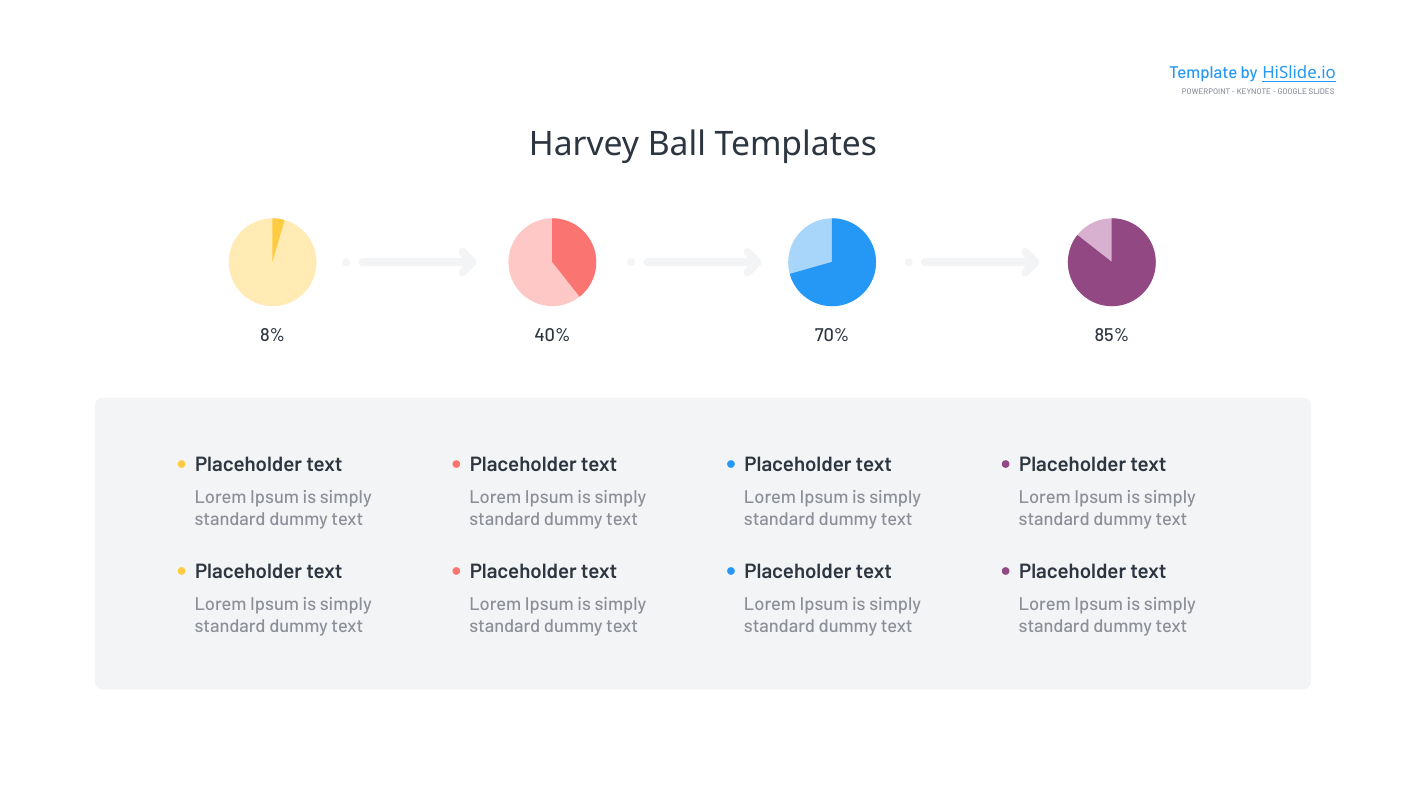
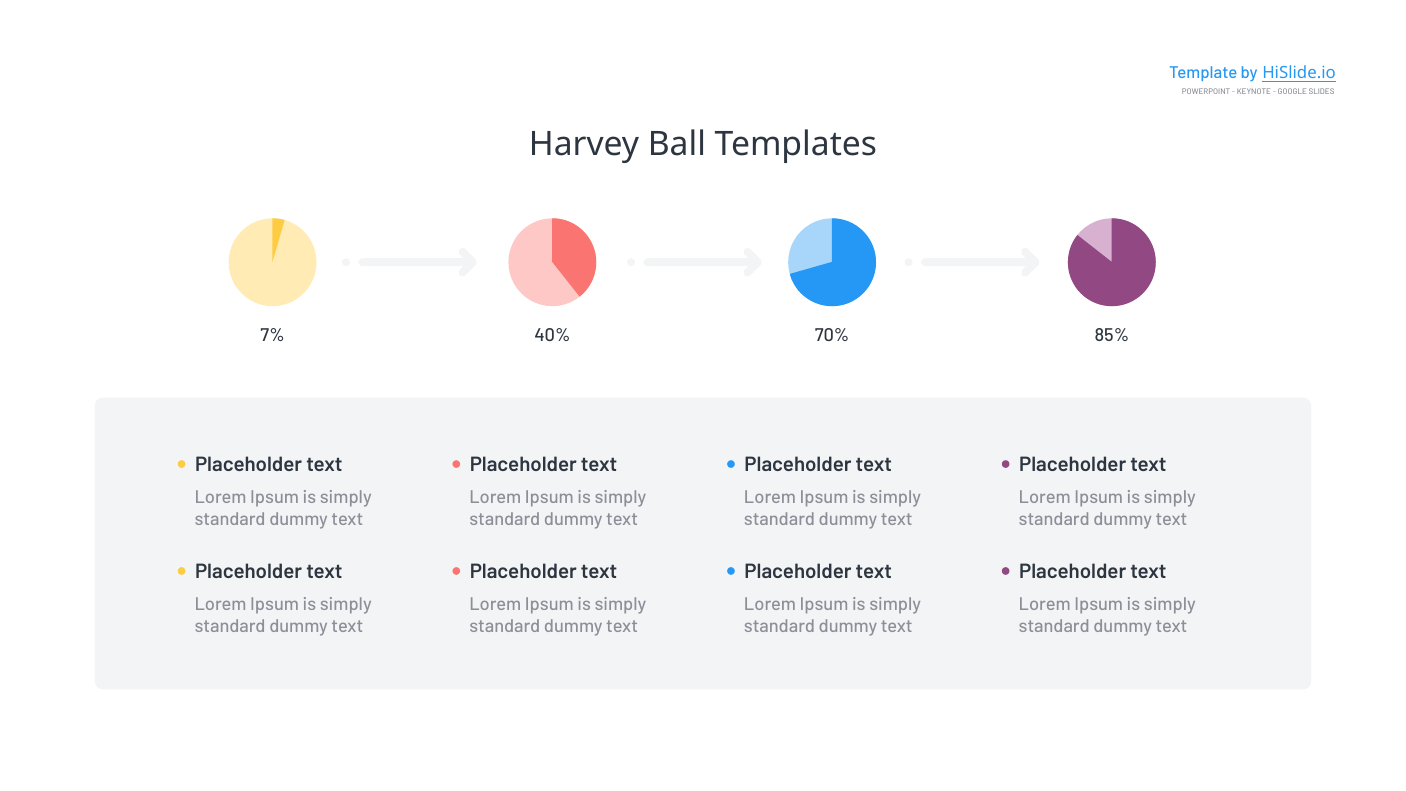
8%: 8% -> 7% (272, 335)
